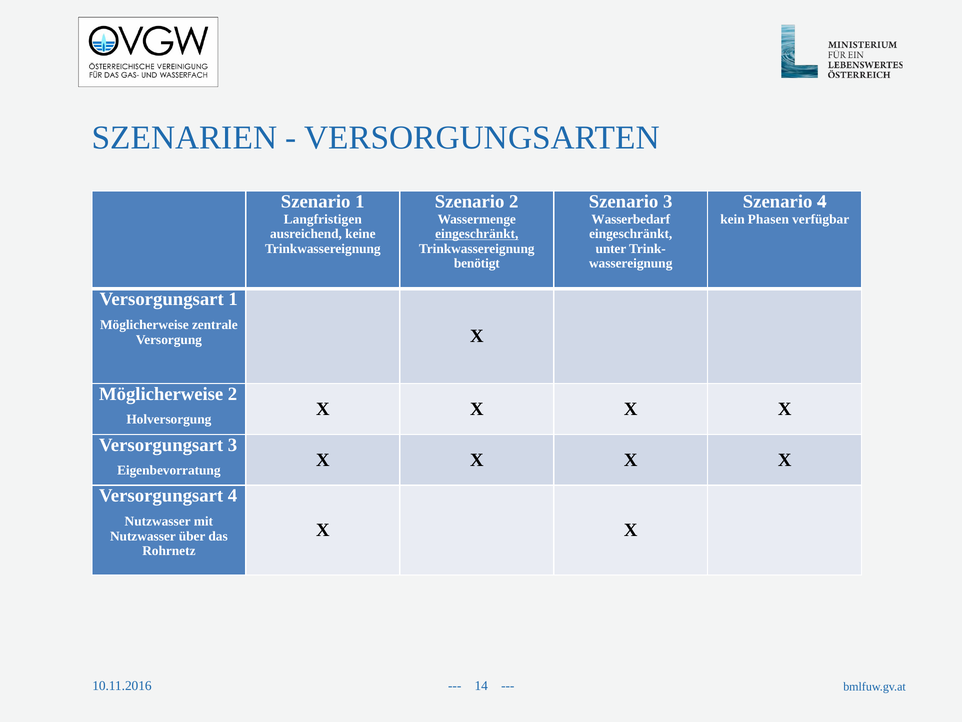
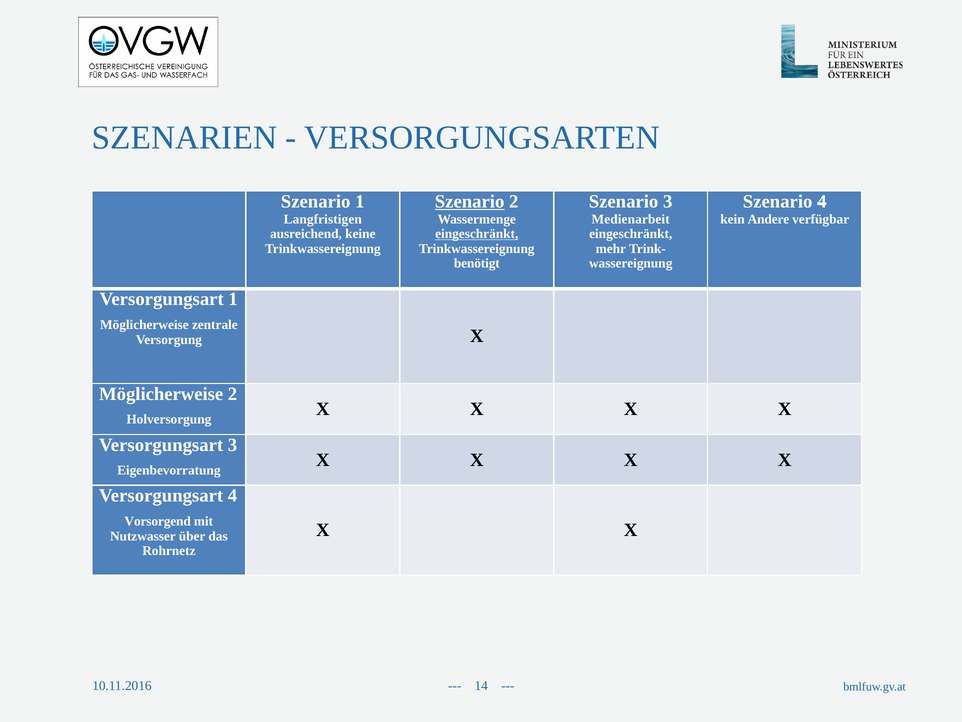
Szenario underline: none -> present (470, 201)
Wasserbedarf: Wasserbedarf -> Medienarbeit (631, 219)
Phasen: Phasen -> Andere (768, 219)
unter: unter -> mehr (611, 248)
Nutzwasser: Nutzwasser -> Vorsorgend (158, 521)
